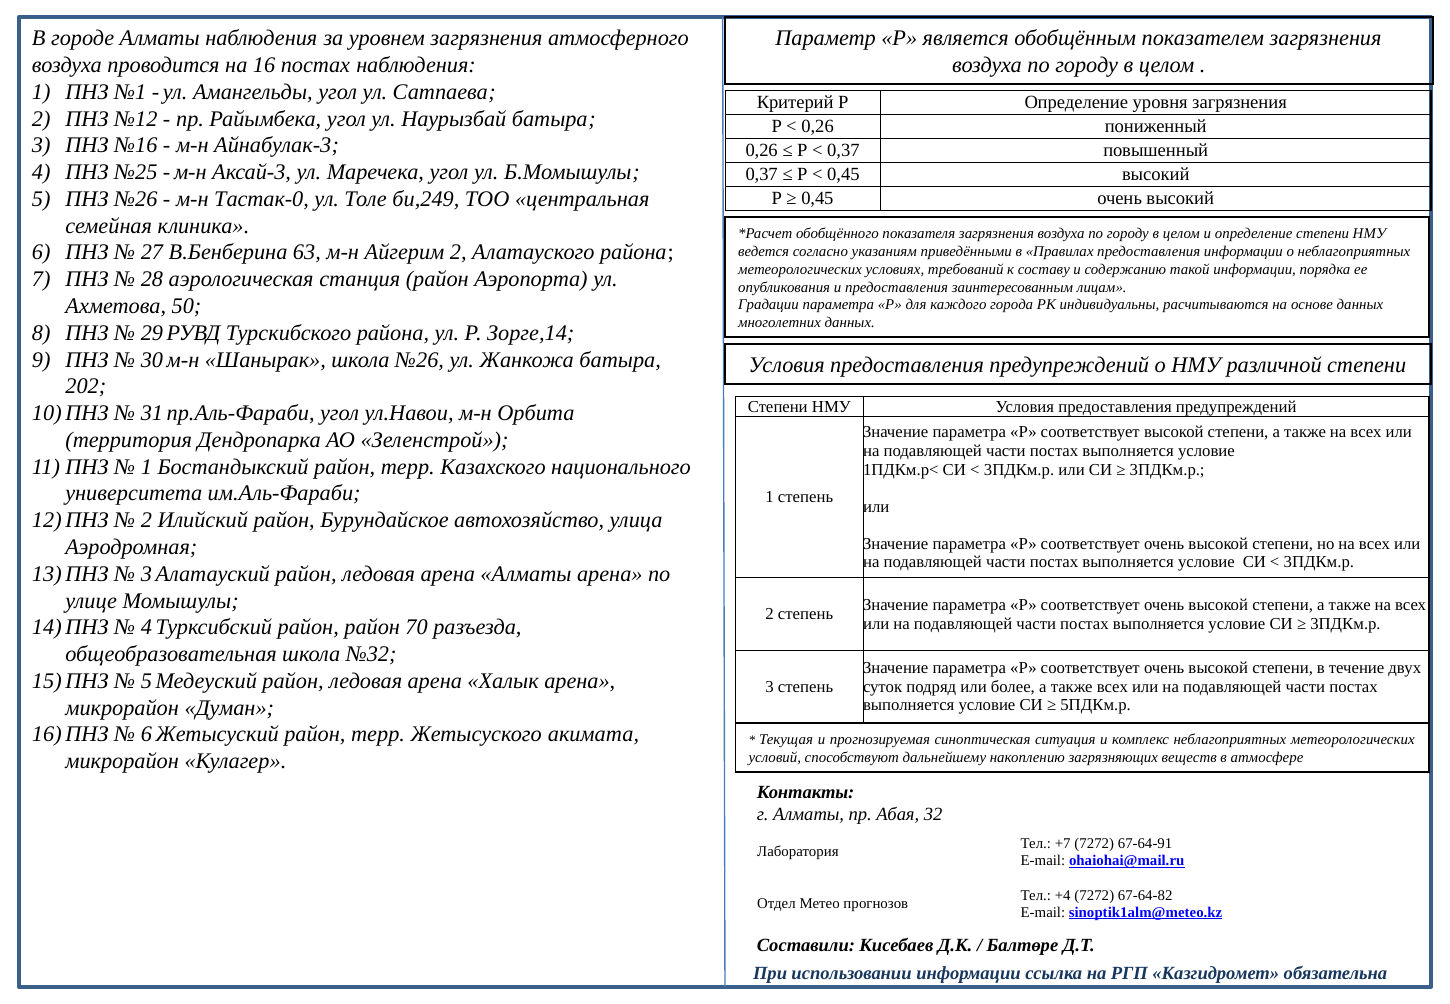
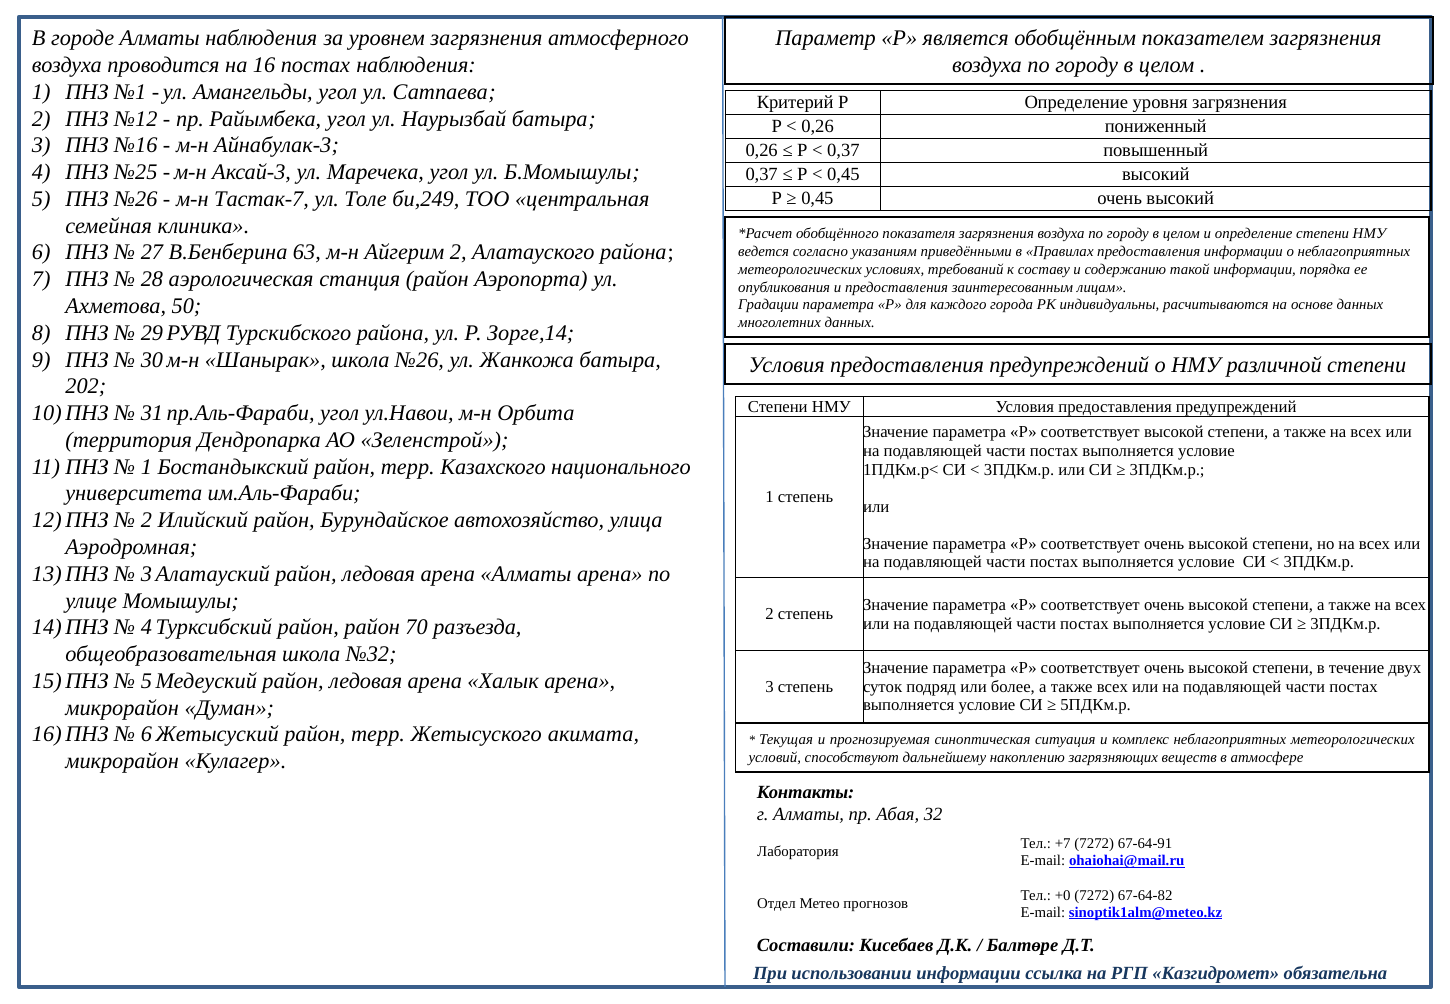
Тастак-0: Тастак-0 -> Тастак-7 (262, 199)
+4: +4 -> +0 (1063, 896)
